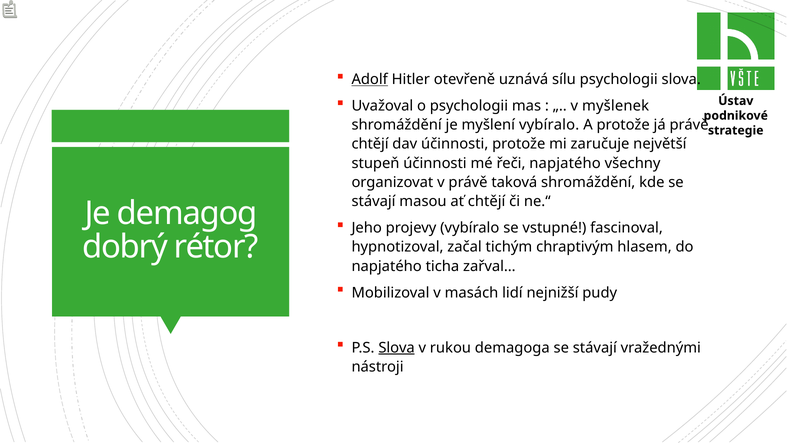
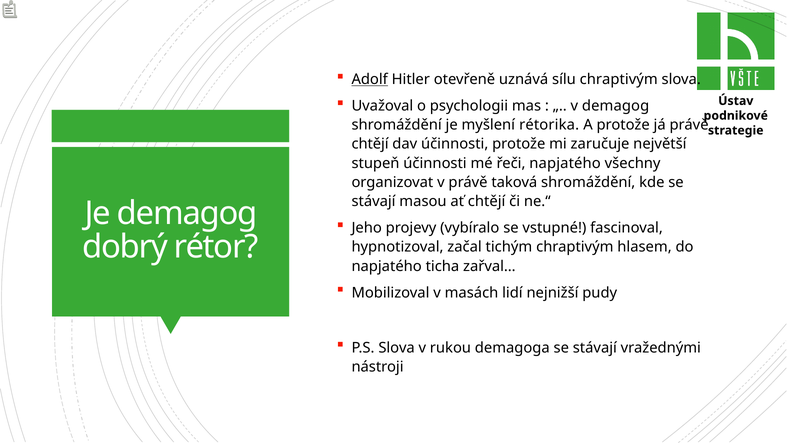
sílu psychologii: psychologii -> chraptivým (619, 79)
v myšlenek: myšlenek -> demagog (616, 106)
myšlení vybíralo: vybíralo -> rétorika (549, 125)
Slova underline: present -> none (397, 348)
